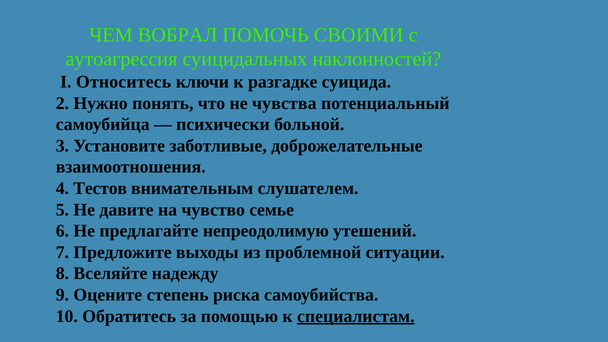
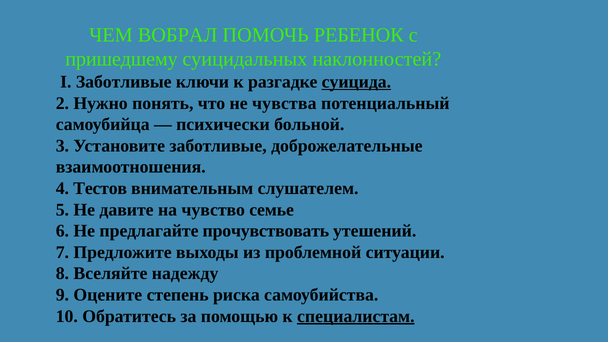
СВОИМИ: СВОИМИ -> РЕБЕНОК (359, 35)
аутоагрессия: аутоагрессия -> пришедшему (122, 59)
I Относитесь: Относитесь -> Заботливые (124, 82)
суицида underline: none -> present (356, 82)
непреодолимую: непреодолимую -> прочувствовать (266, 231)
